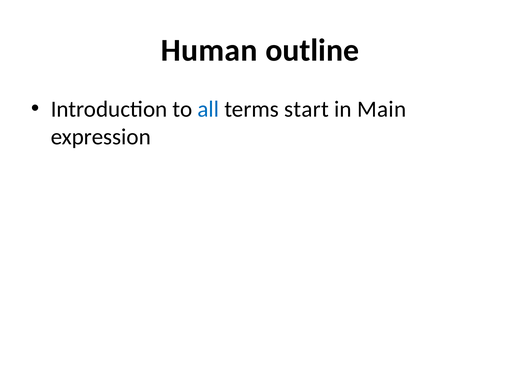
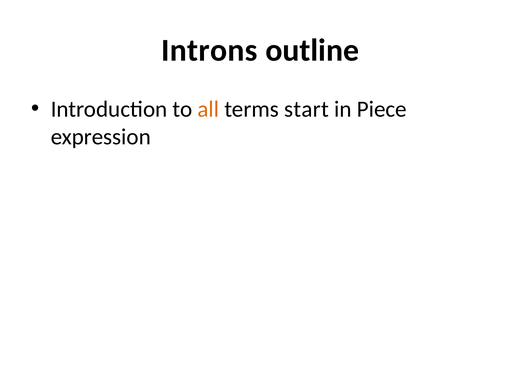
Human: Human -> Introns (209, 50)
all colour: blue -> orange (208, 109)
Main: Main -> Piece (382, 109)
